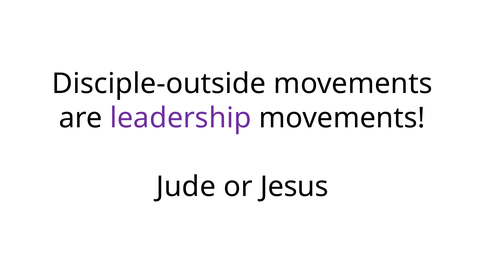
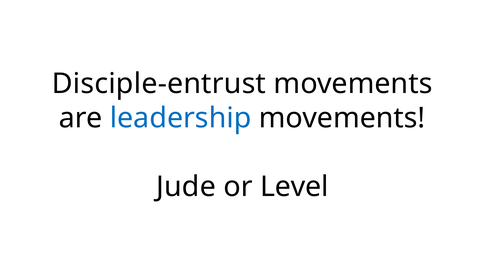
Disciple-outside: Disciple-outside -> Disciple-entrust (159, 84)
leadership colour: purple -> blue (181, 118)
Jesus: Jesus -> Level (294, 187)
